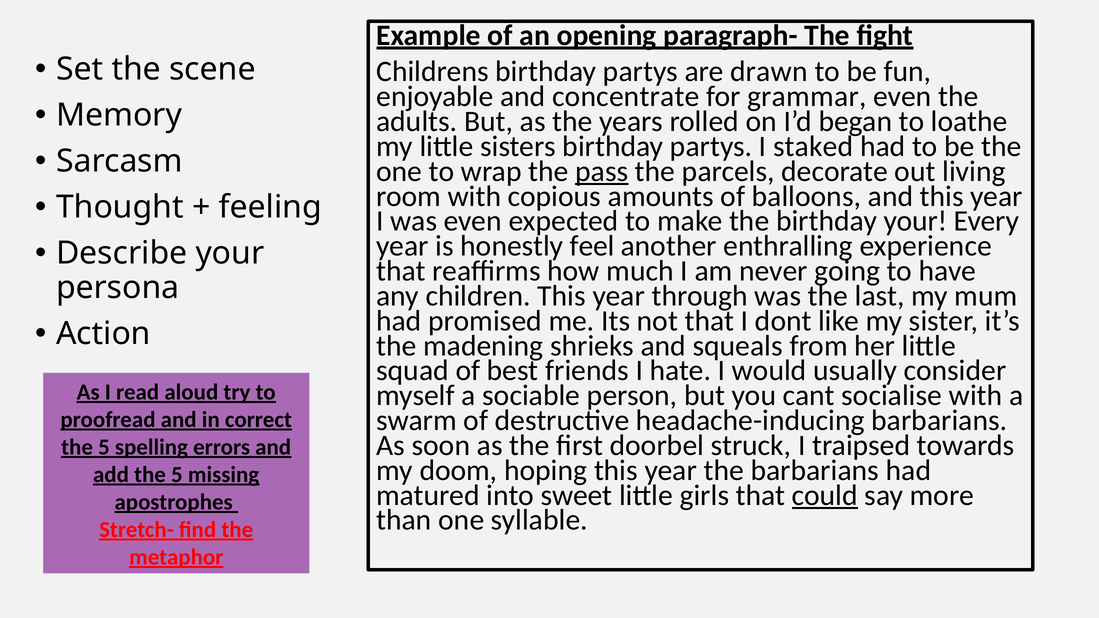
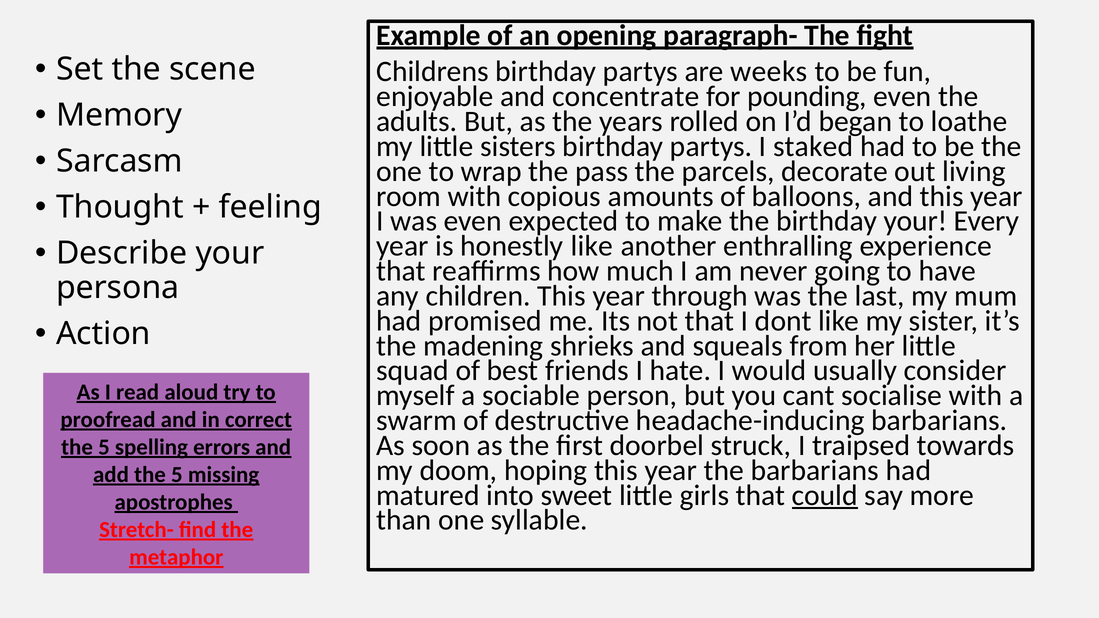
drawn: drawn -> weeks (769, 72)
grammar: grammar -> pounding (807, 97)
pass underline: present -> none (602, 171)
honestly feel: feel -> like (592, 246)
